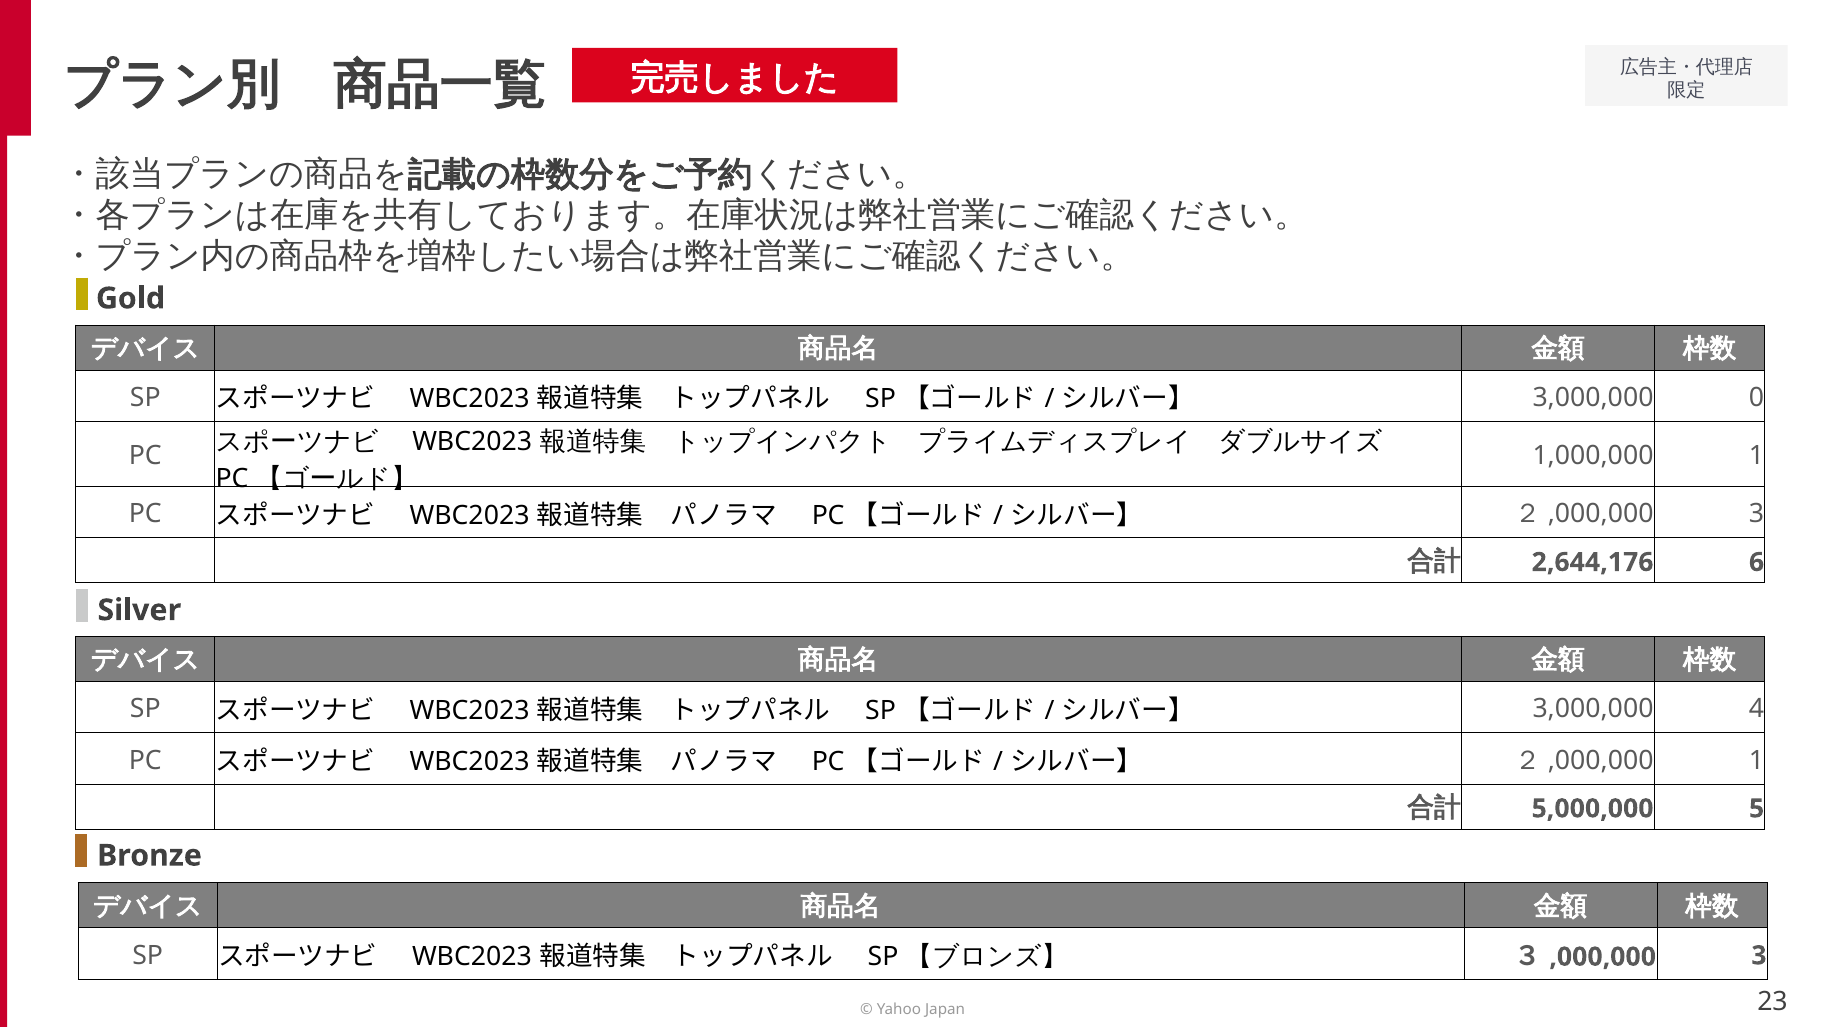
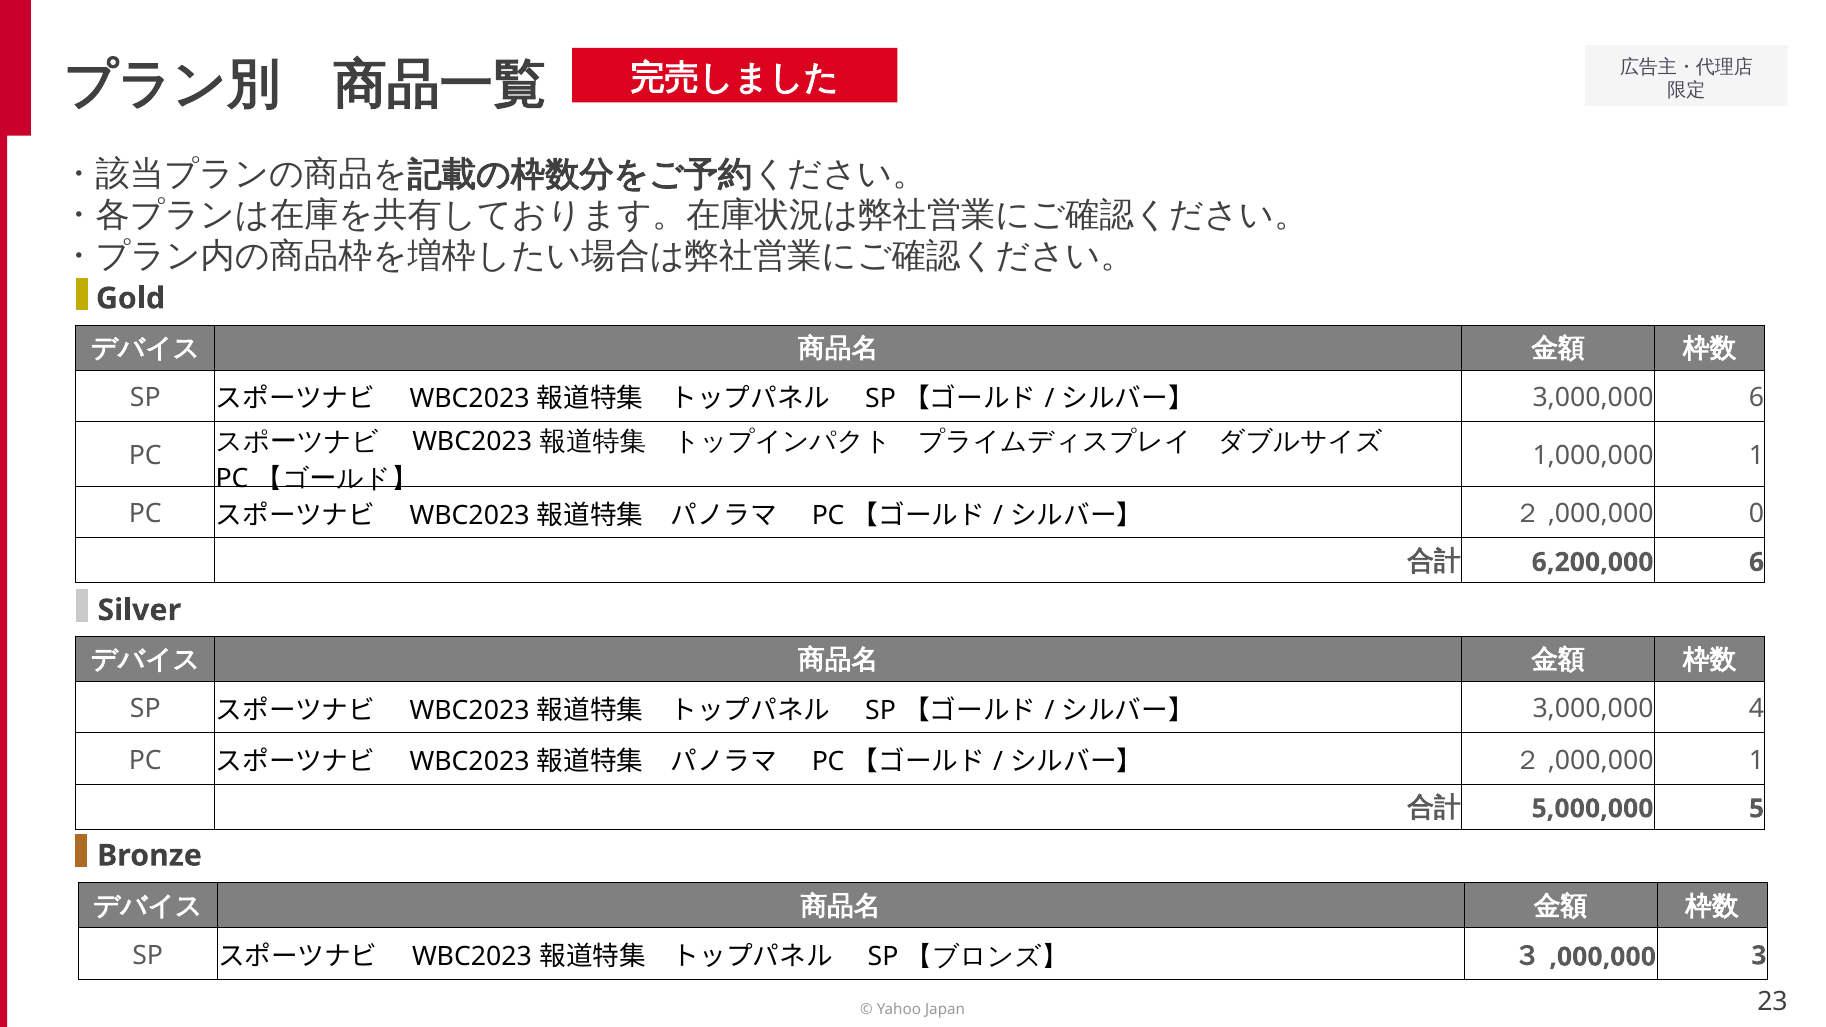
3,000,000 0: 0 -> 6 (1757, 398)
3: 3 -> 0 (1757, 514)
2,644,176: 2,644,176 -> 6,200,000 (1593, 562)
